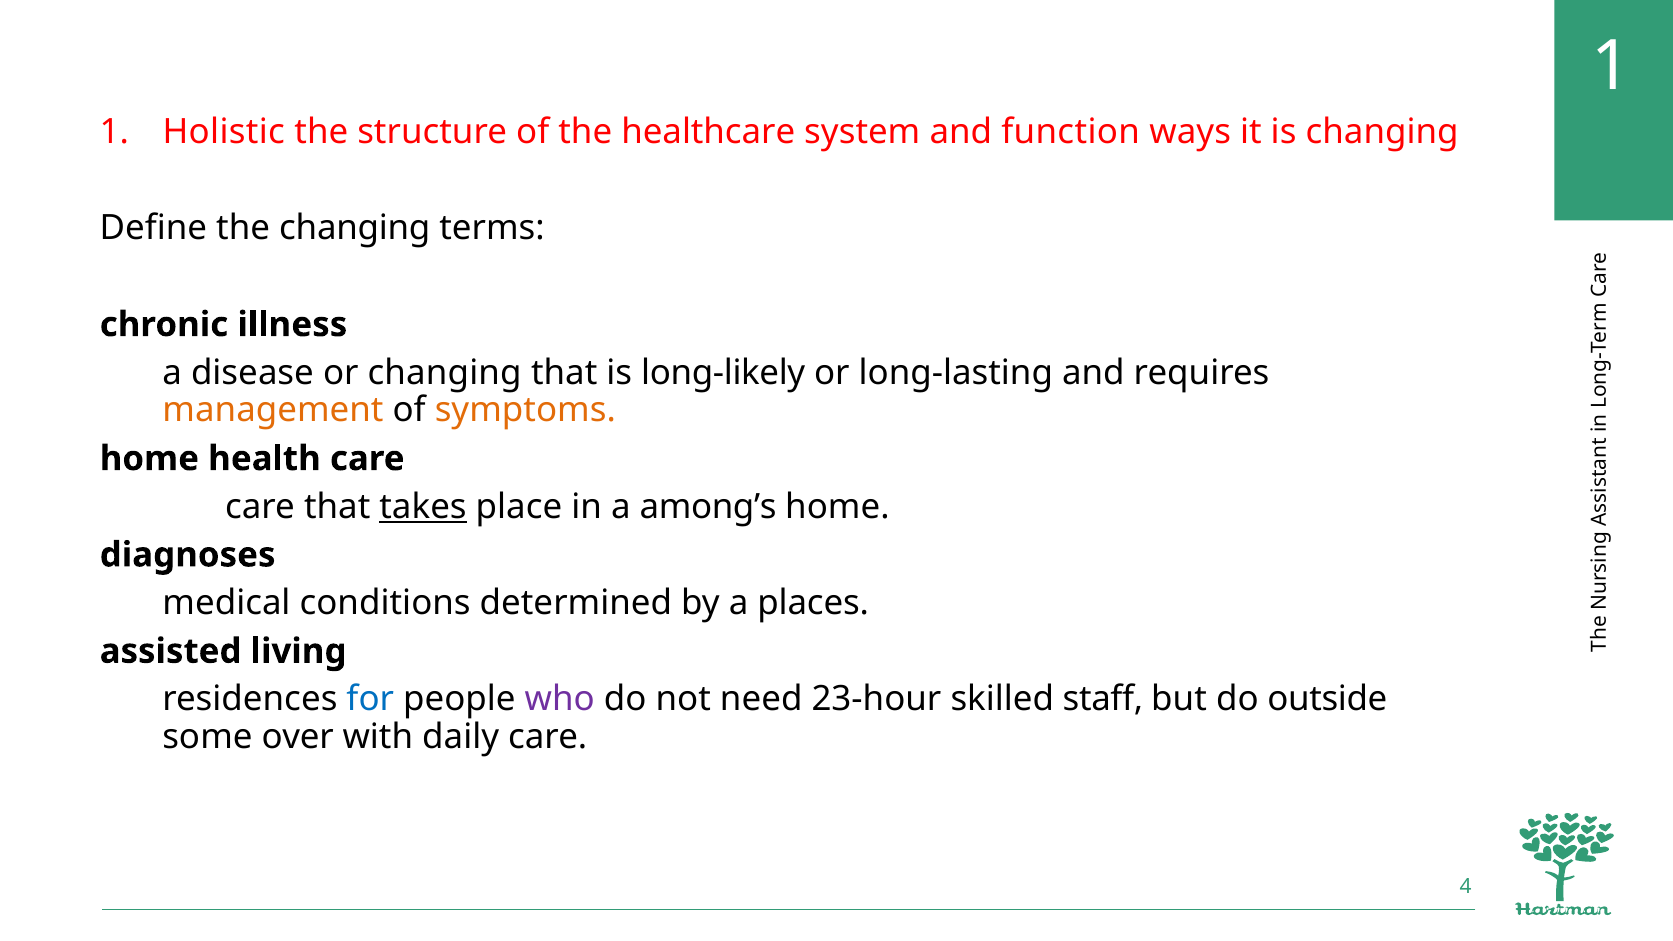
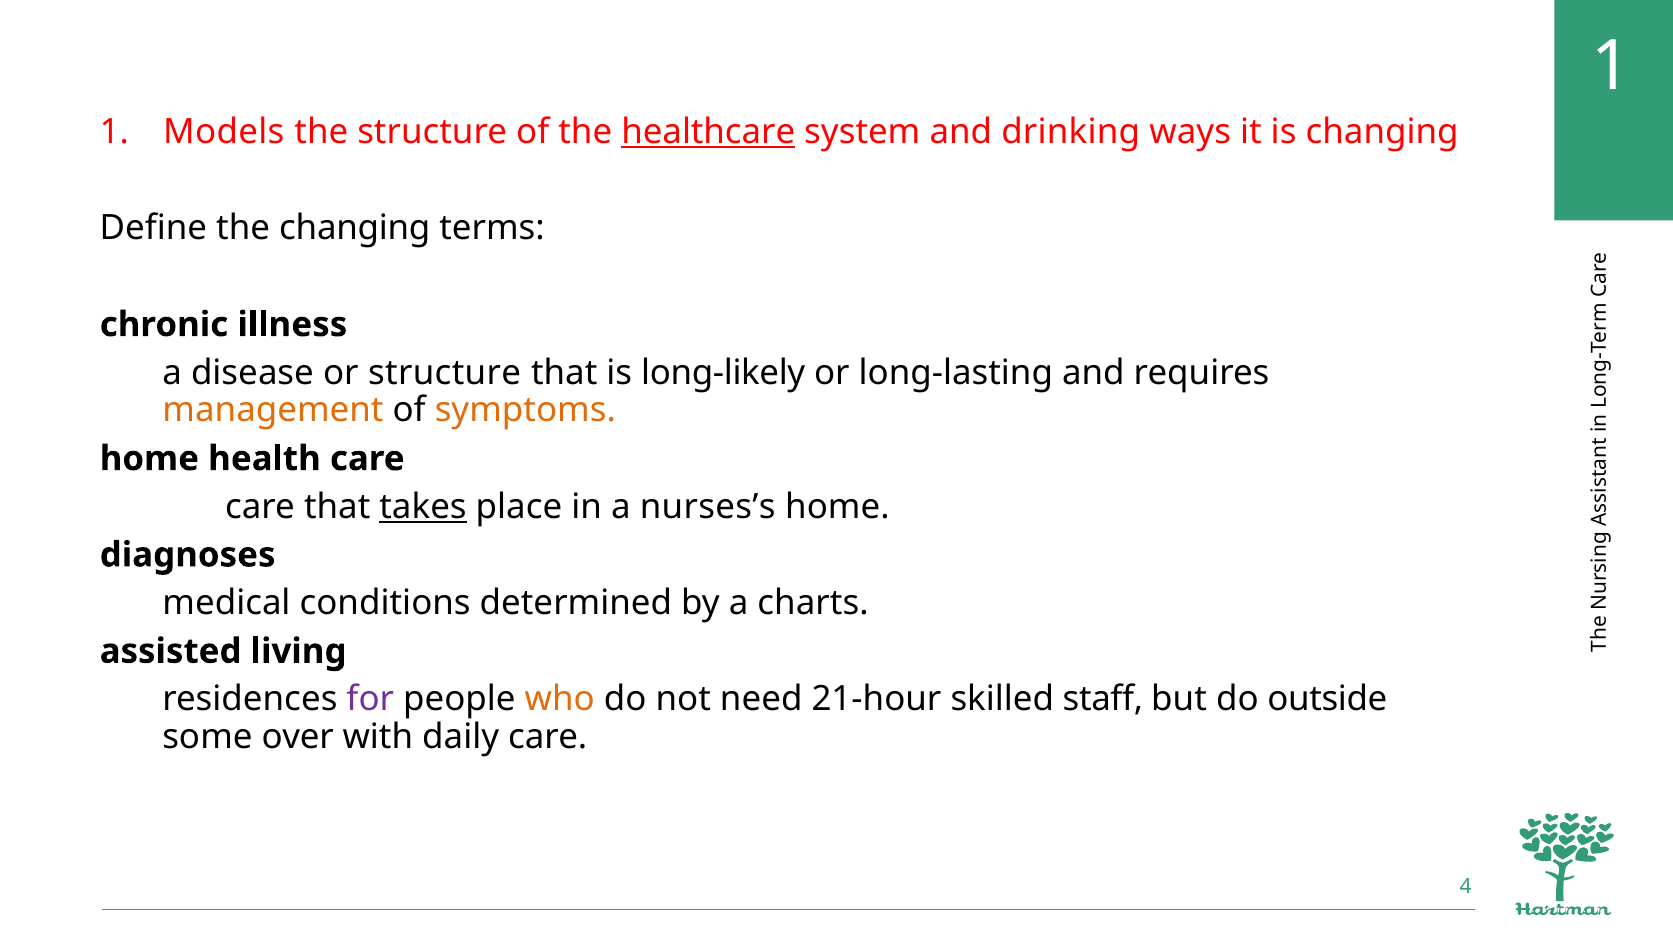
Holistic: Holistic -> Models (224, 132)
healthcare underline: none -> present (708, 132)
function: function -> drinking (1071, 132)
or changing: changing -> structure (445, 373)
among’s: among’s -> nurses’s (708, 507)
places: places -> charts (813, 603)
for colour: blue -> purple (370, 699)
who colour: purple -> orange (560, 699)
23-hour: 23-hour -> 21-hour (876, 699)
